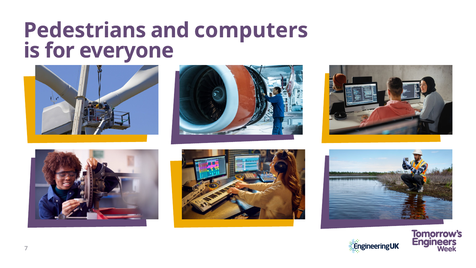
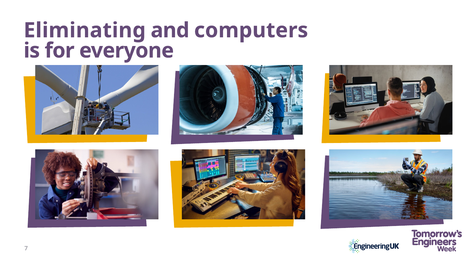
Pedestrians: Pedestrians -> Eliminating (85, 30)
